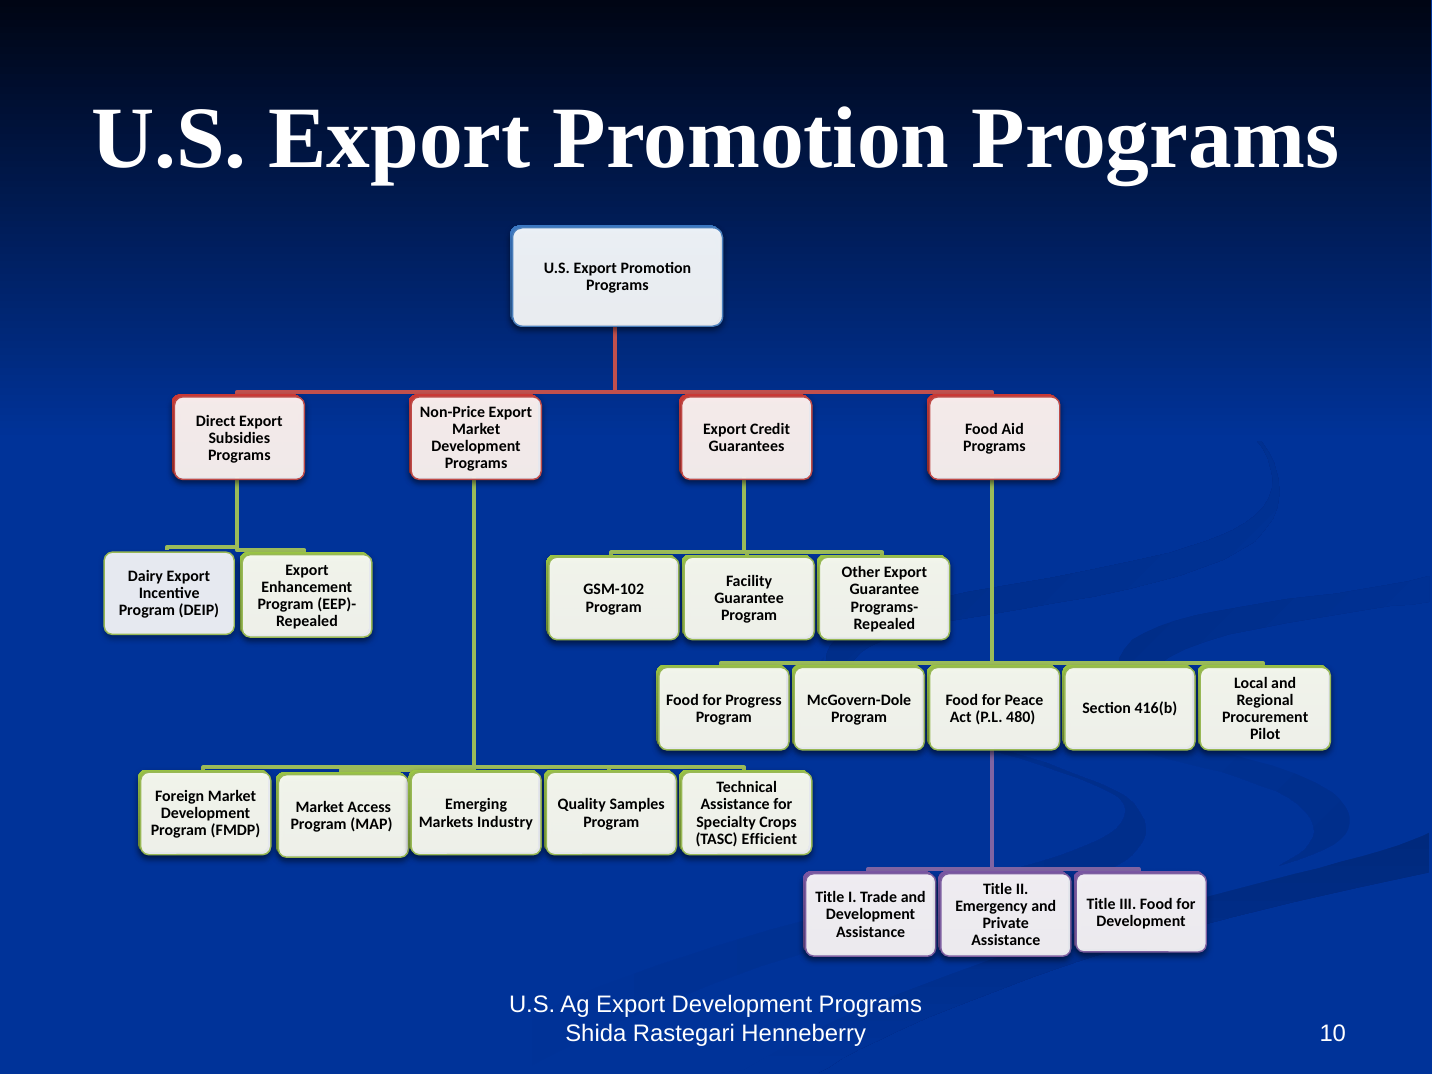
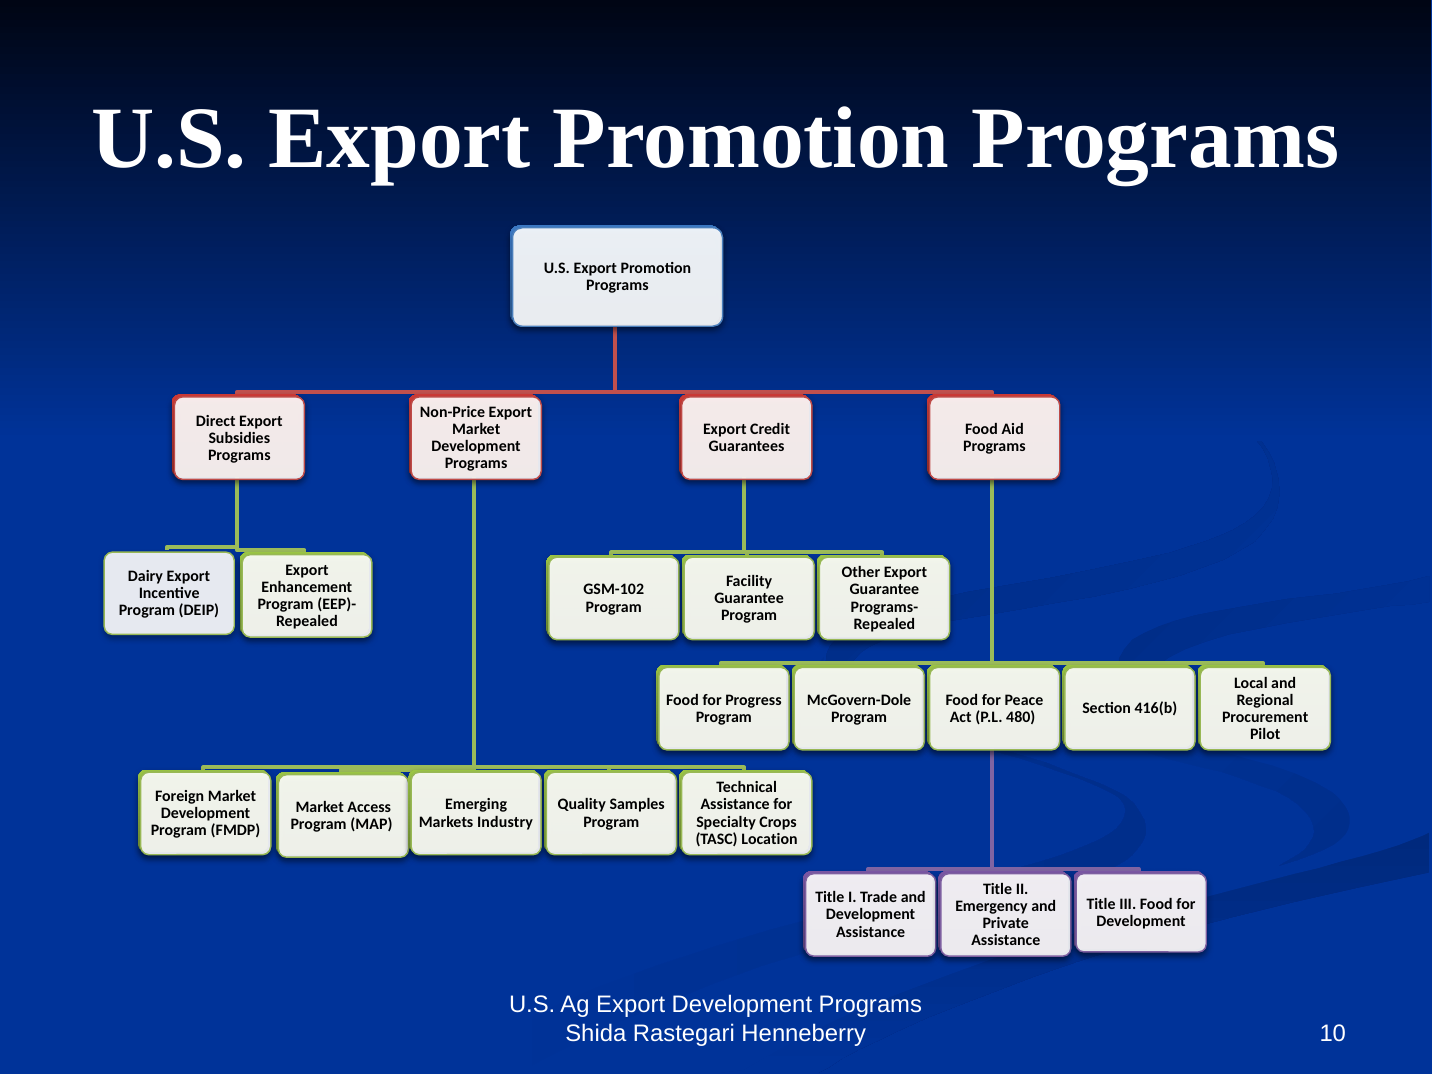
Efficient: Efficient -> Location (769, 839)
